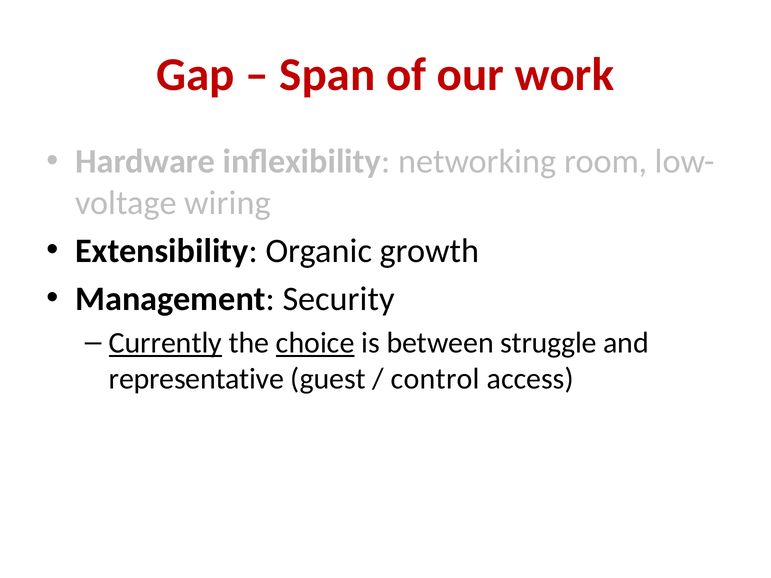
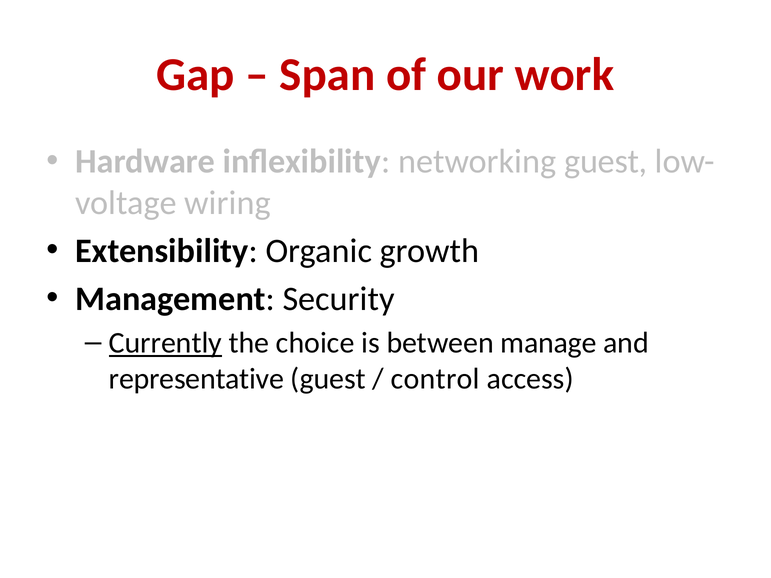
networking room: room -> guest (606, 162)
choice underline: present -> none (315, 343)
struggle: struggle -> manage (549, 343)
